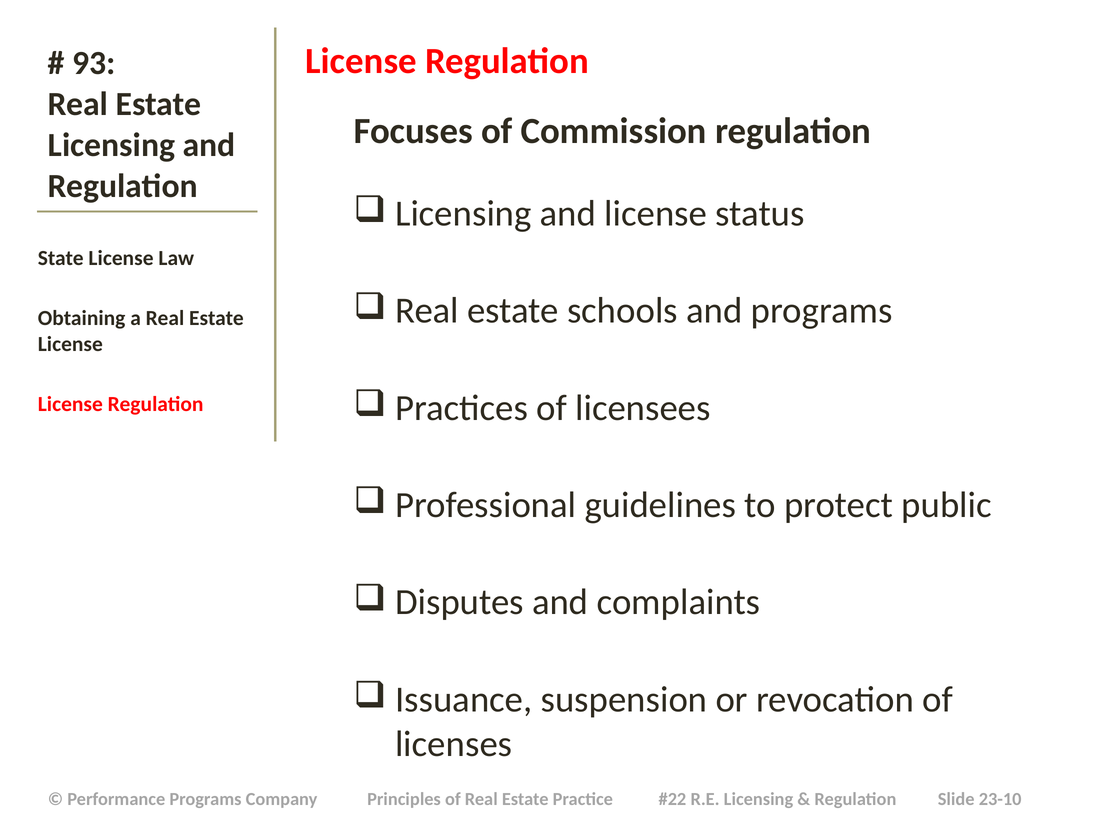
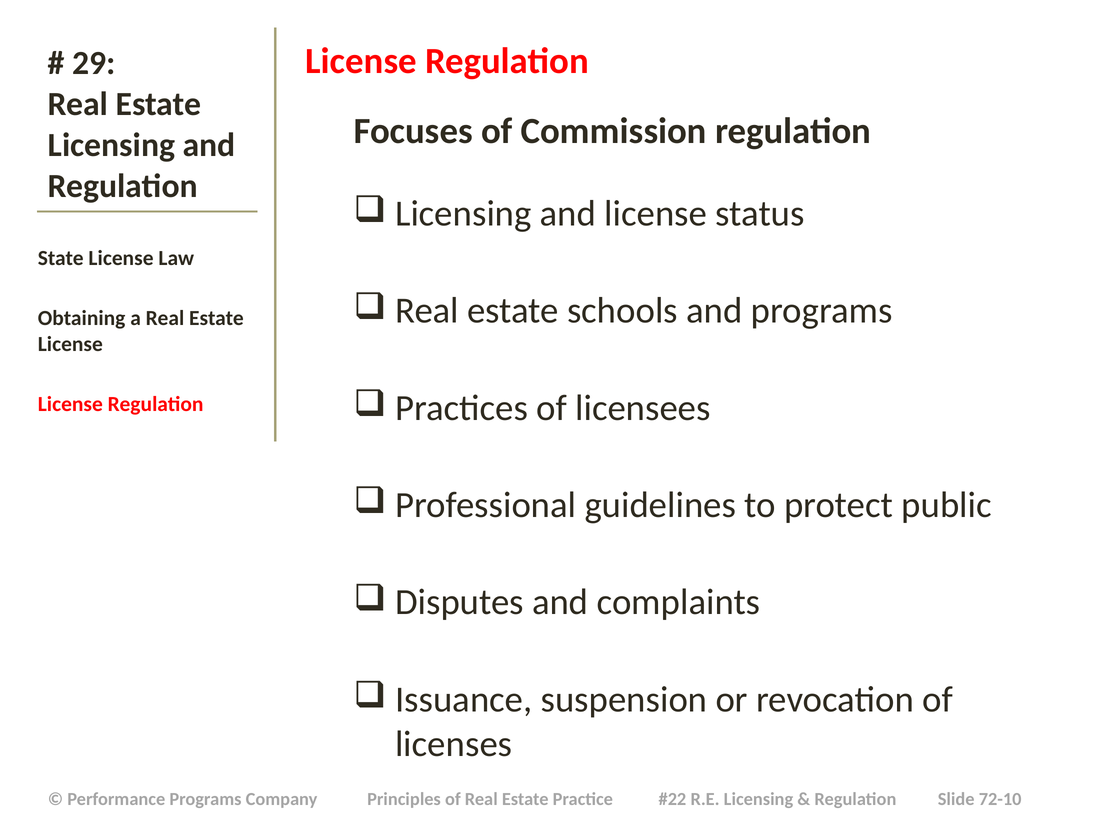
93: 93 -> 29 (94, 63)
23-10: 23-10 -> 72-10 (1000, 799)
